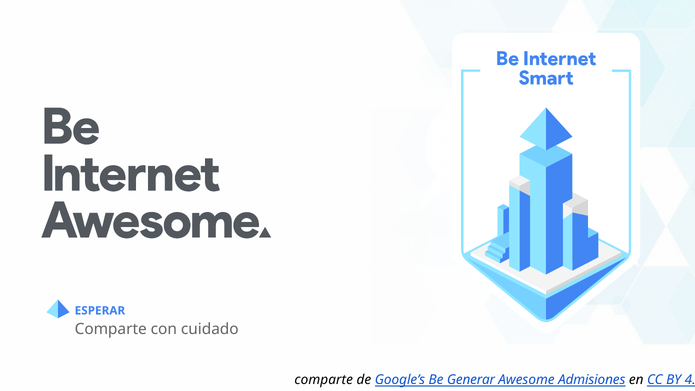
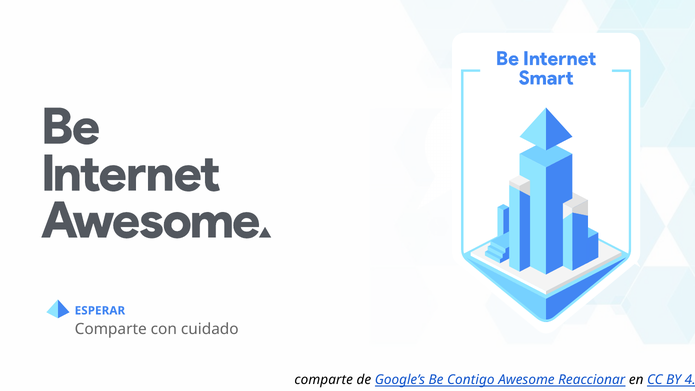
Generar: Generar -> Contigo (471, 380)
Admisiones: Admisiones -> Reaccionar (592, 380)
